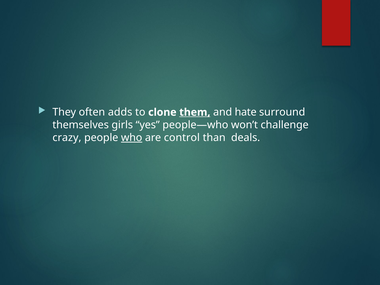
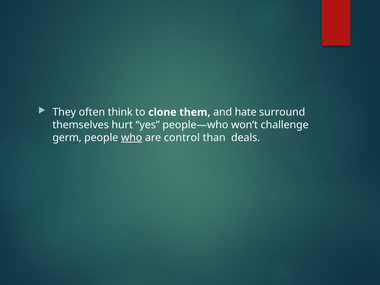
adds: adds -> think (120, 112)
them underline: present -> none (195, 112)
girls: girls -> hurt (122, 125)
crazy: crazy -> germ (67, 138)
